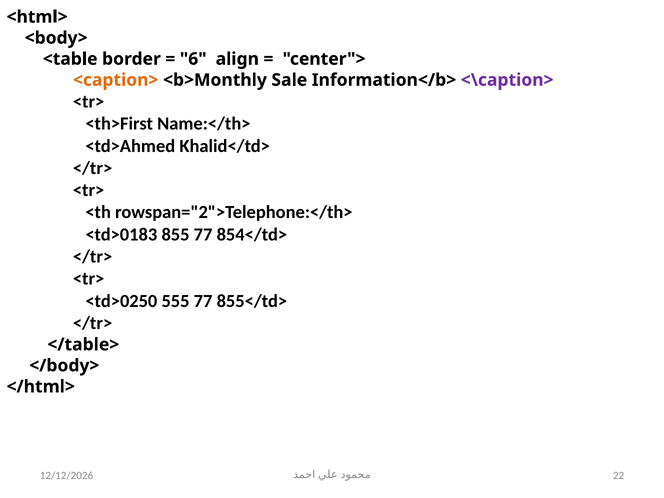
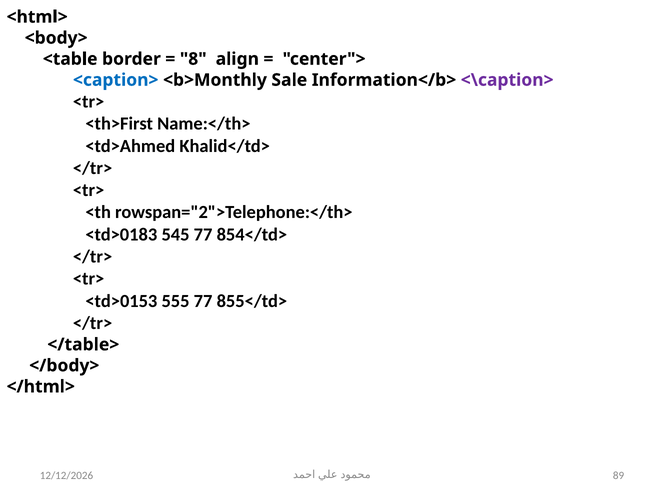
6: 6 -> 8 (193, 59)
<caption> colour: orange -> blue (116, 80)
855: 855 -> 545 (176, 234)
<td>0250: <td>0250 -> <td>0153 (121, 301)
22: 22 -> 89 (619, 475)
